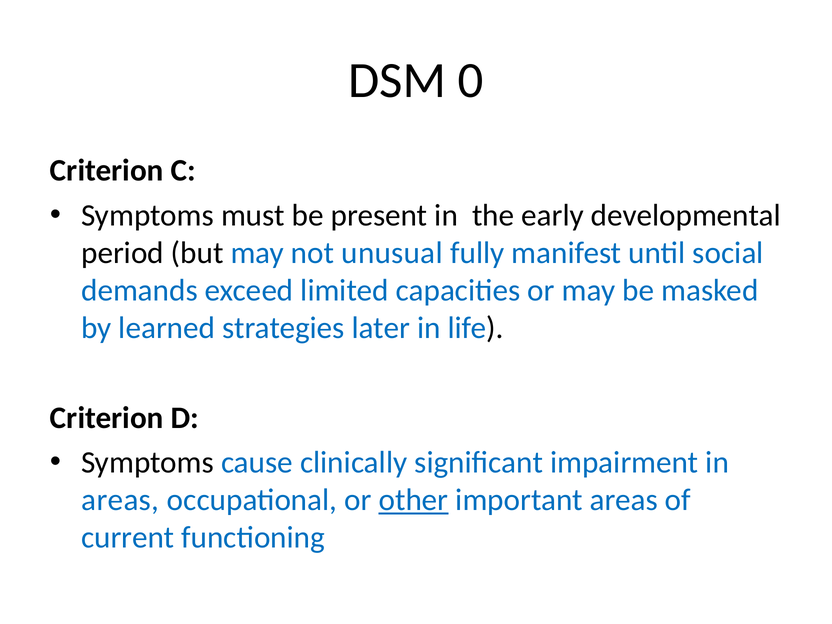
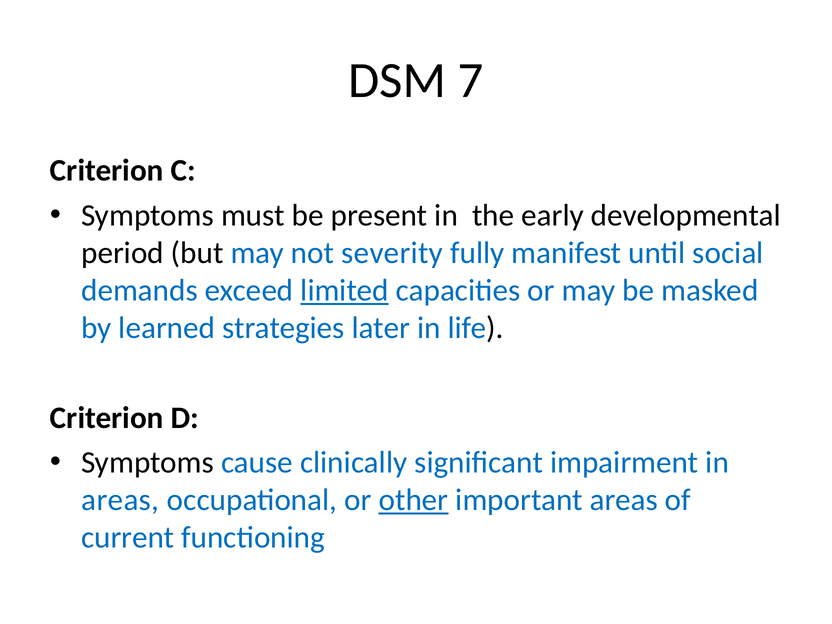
0: 0 -> 7 (471, 81)
unusual: unusual -> severity (392, 253)
limited underline: none -> present (345, 290)
